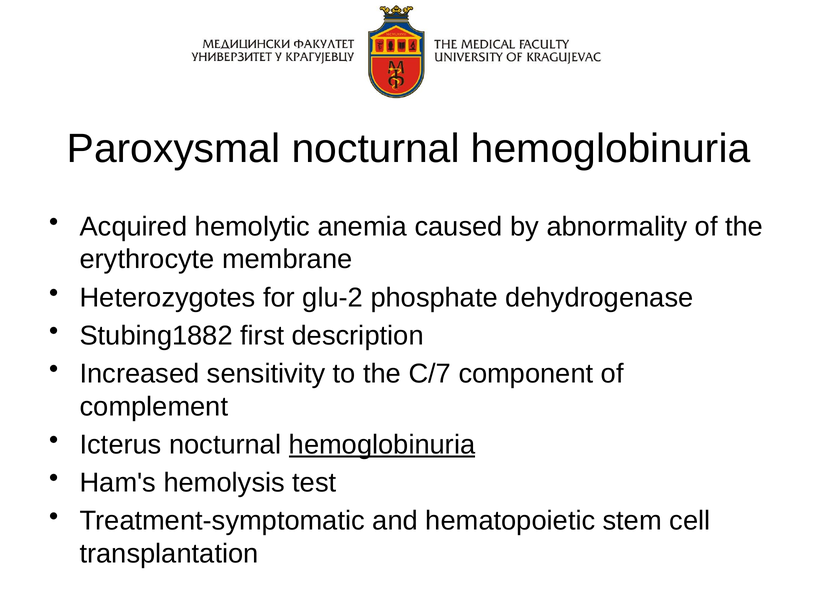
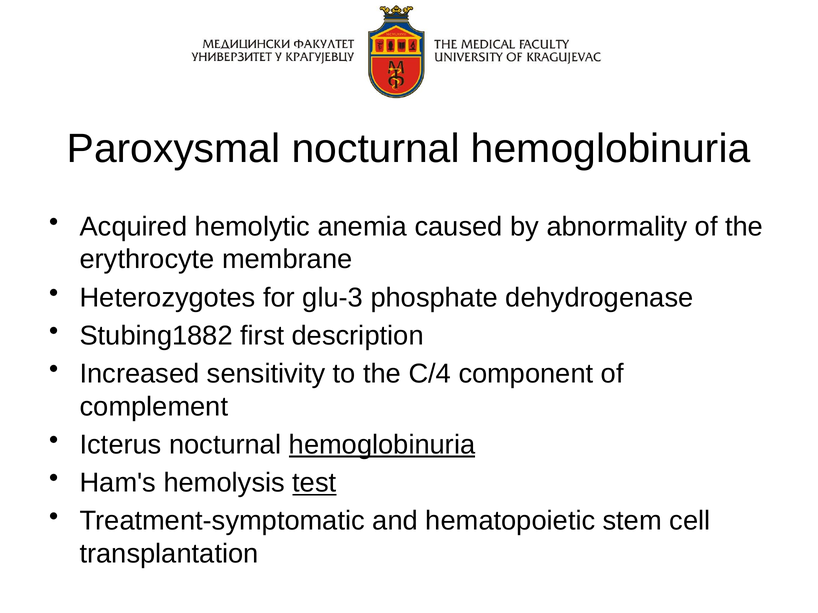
glu-2: glu-2 -> glu-3 (333, 298)
C/7: C/7 -> C/4 (430, 374)
test underline: none -> present (314, 483)
